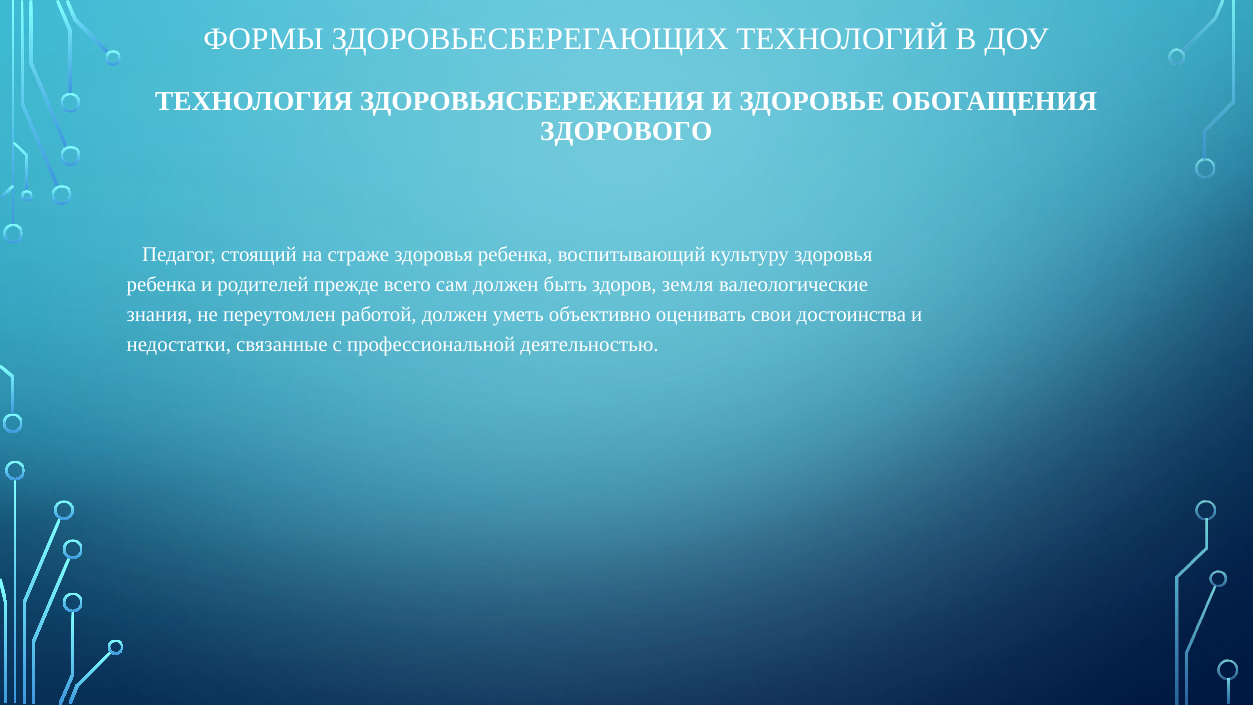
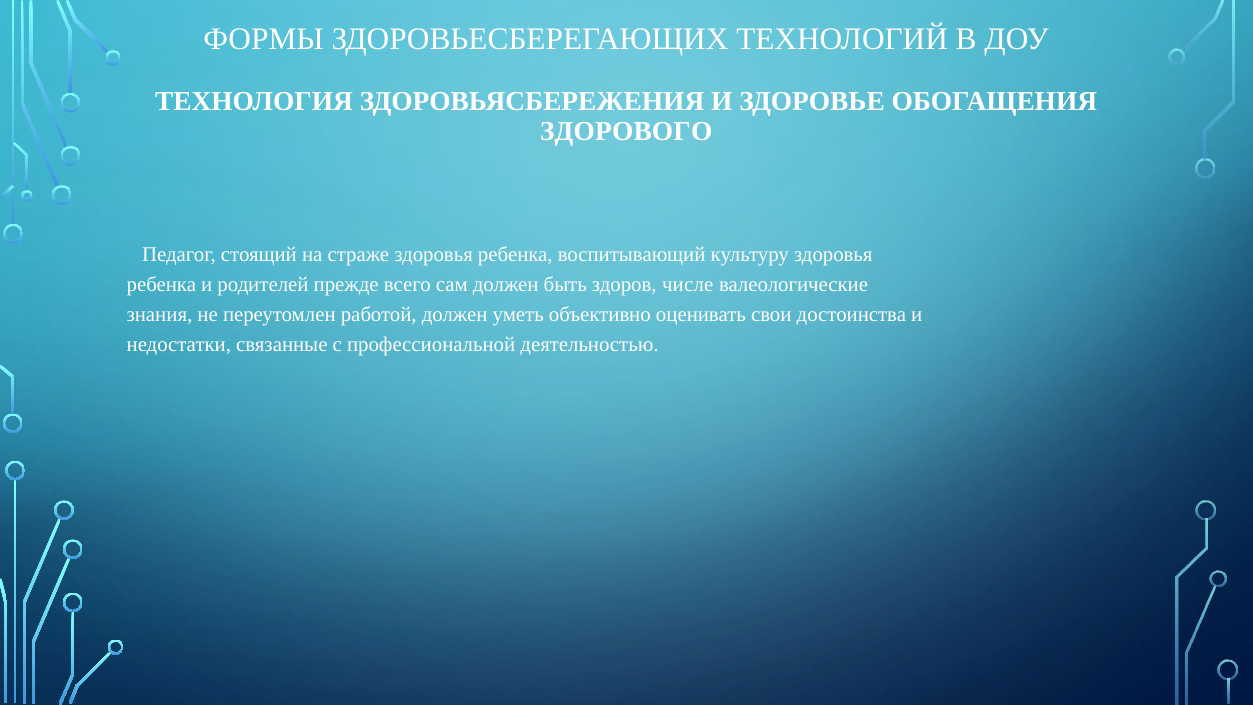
земля: земля -> числе (688, 285)
